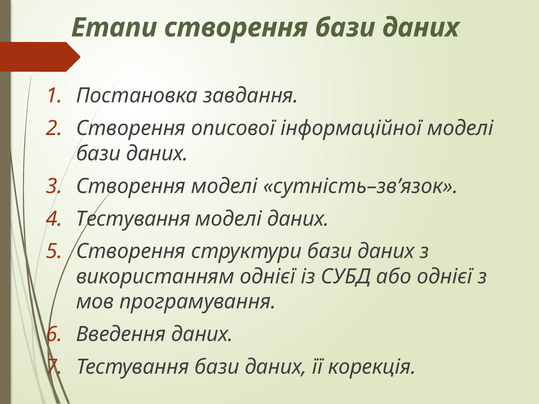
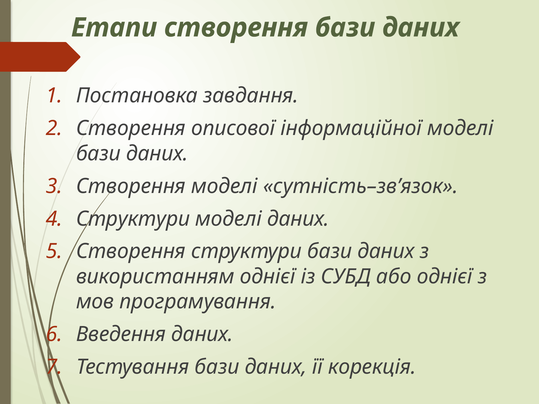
Тестування: Тестування -> Структури (133, 219)
